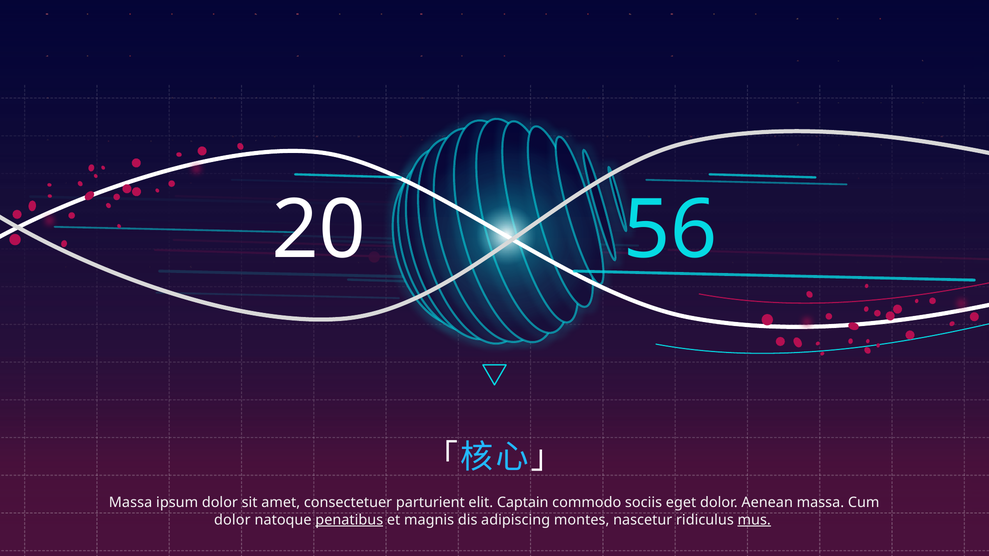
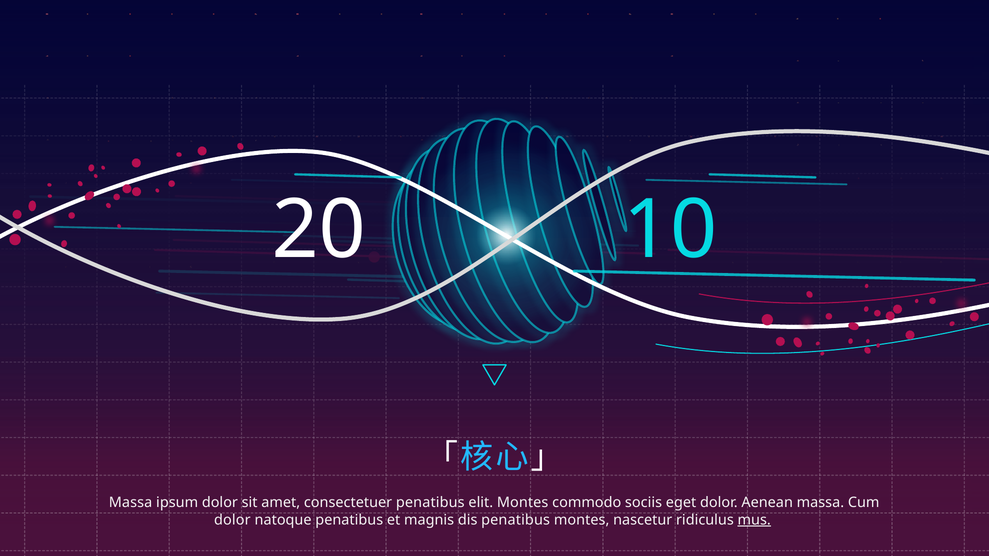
56: 56 -> 10 (670, 230)
consectetuer parturient: parturient -> penatibus (430, 503)
elit Captain: Captain -> Montes (523, 503)
penatibus underline: present -> none (349, 520)
dis adipiscing: adipiscing -> penatibus (516, 520)
